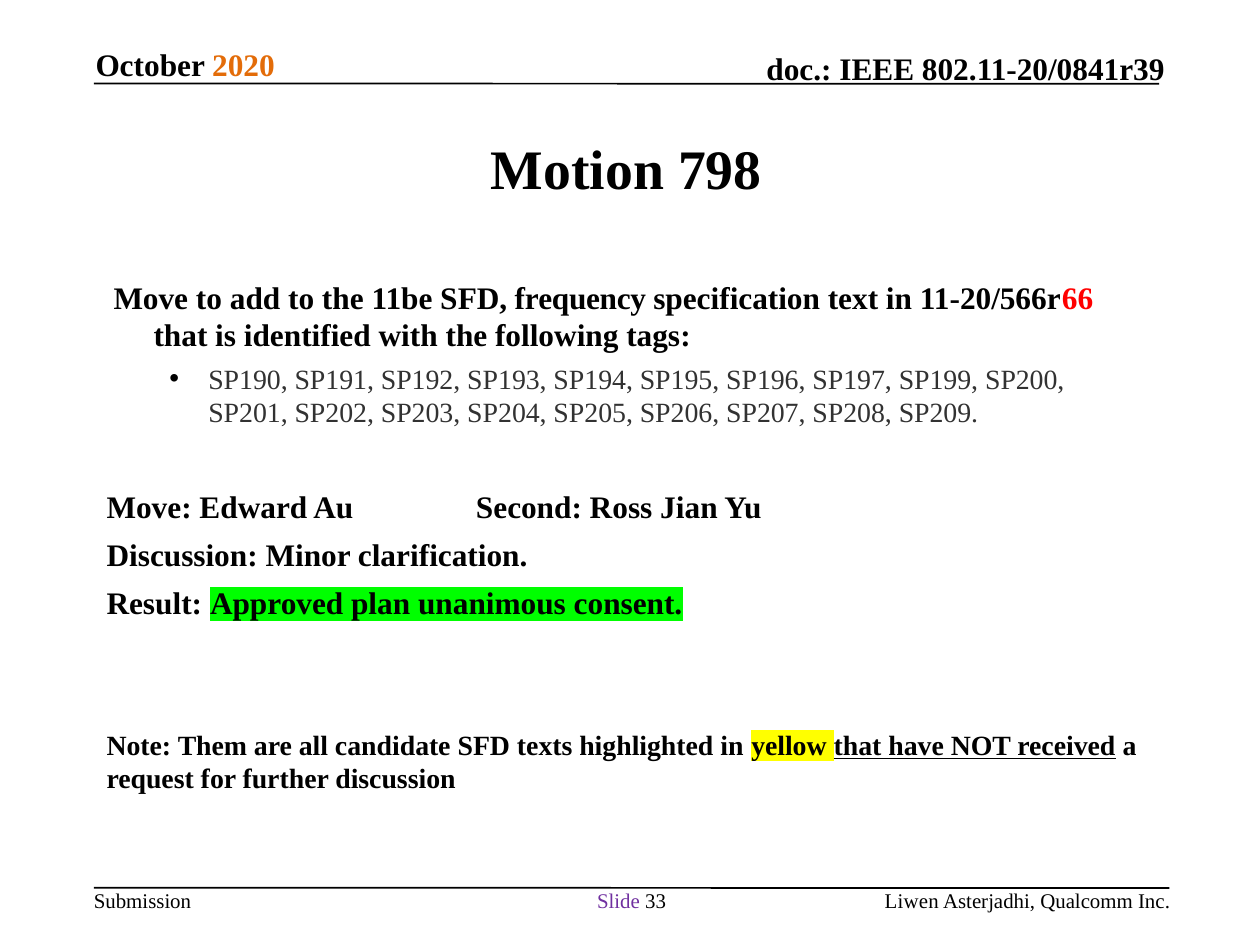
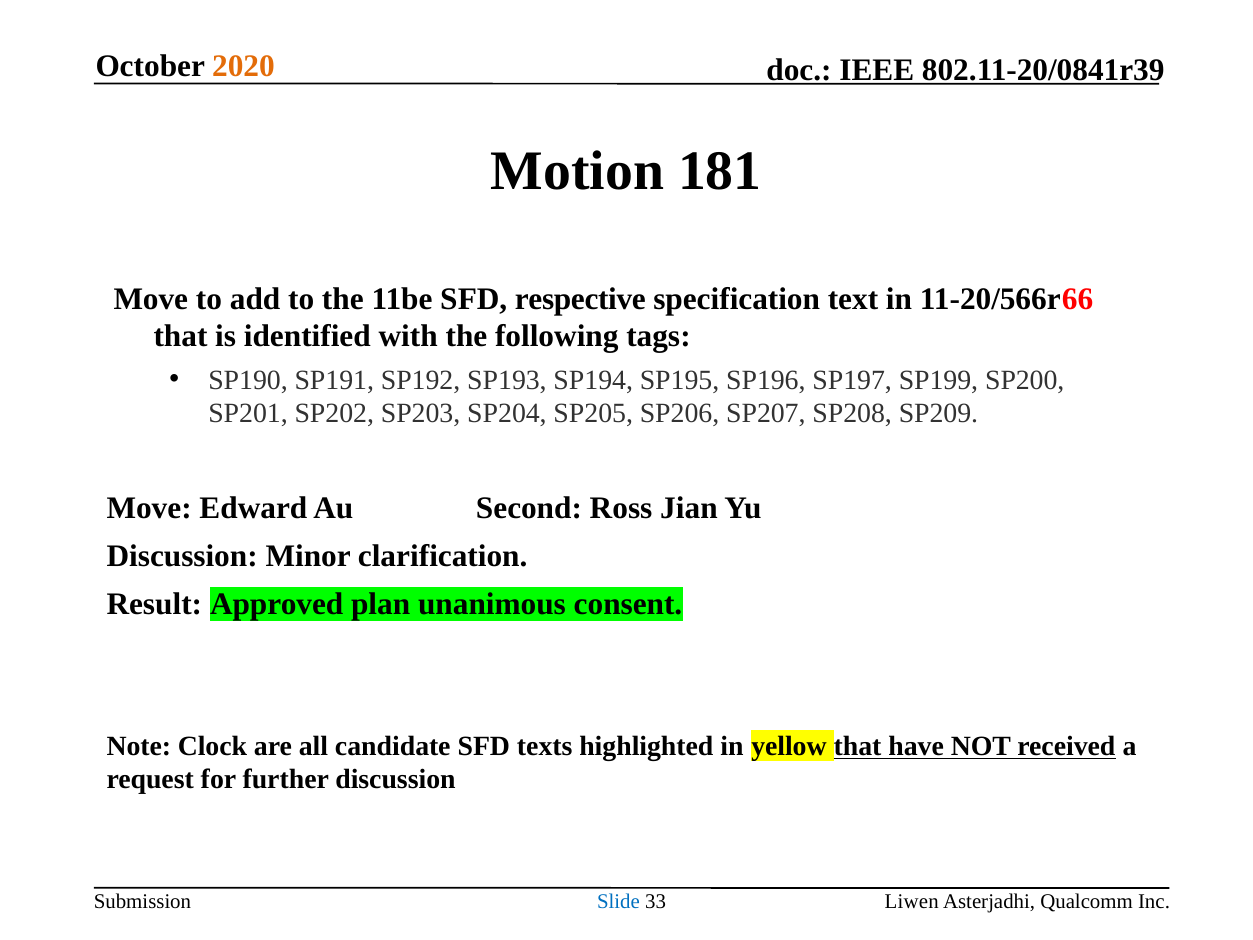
798: 798 -> 181 (720, 171)
frequency: frequency -> respective (580, 299)
Them: Them -> Clock (212, 746)
Slide colour: purple -> blue (619, 901)
